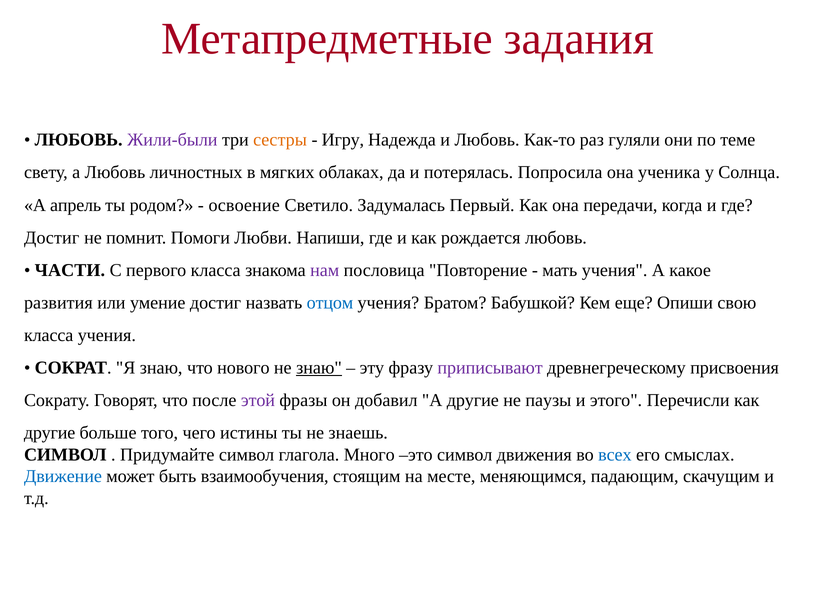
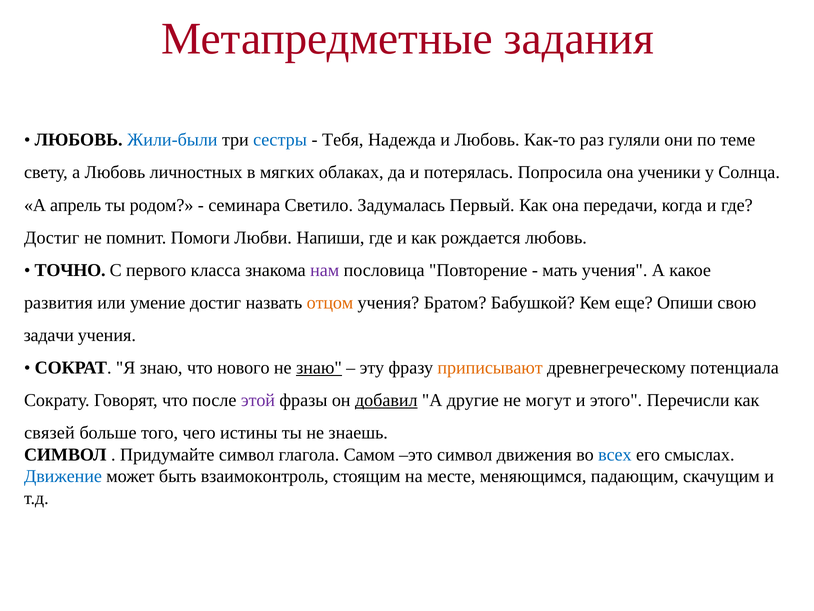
Жили-были colour: purple -> blue (172, 140)
сестры colour: orange -> blue (280, 140)
Игру: Игру -> Тебя (343, 140)
ученика: ученика -> ученики (669, 172)
освоение: освоение -> семинара (244, 205)
ЧАСТИ: ЧАСТИ -> ТОЧНО (70, 270)
отцом colour: blue -> orange (330, 302)
класса: класса -> задачи (49, 335)
приписывают colour: purple -> orange (490, 368)
присвоения: присвоения -> потенциала (735, 368)
добавил underline: none -> present (386, 400)
паузы: паузы -> могут (548, 400)
другие: другие -> связей (49, 433)
Много: Много -> Самом (369, 454)
взаимообучения: взаимообучения -> взаимоконтроль (265, 476)
